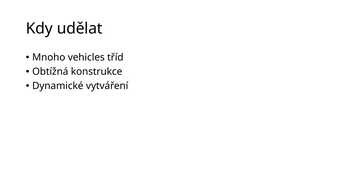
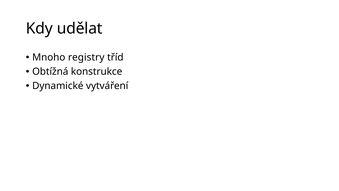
vehicles: vehicles -> registry (86, 57)
